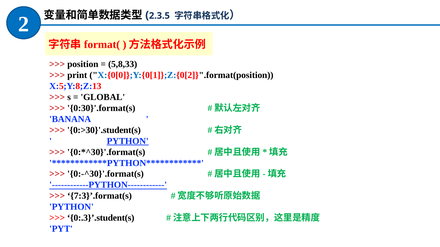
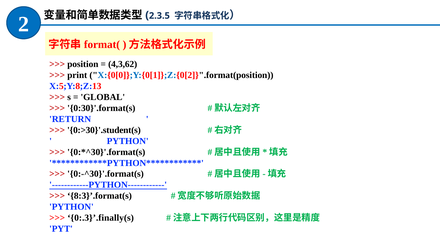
5,8,33: 5,8,33 -> 4,3,62 (123, 64)
BANANA: BANANA -> RETURN (70, 119)
PYTHON underline: present -> none (128, 141)
7:3}’.format(s: 7:3}’.format(s -> 8:3}’.format(s (100, 196)
0:.3}’.student(s: 0:.3}’.student(s -> 0:.3}’.finally(s (101, 218)
